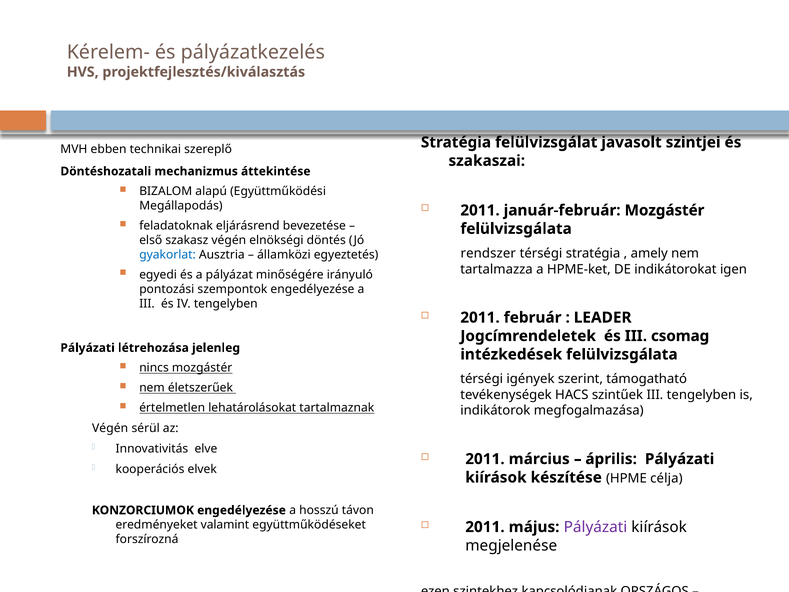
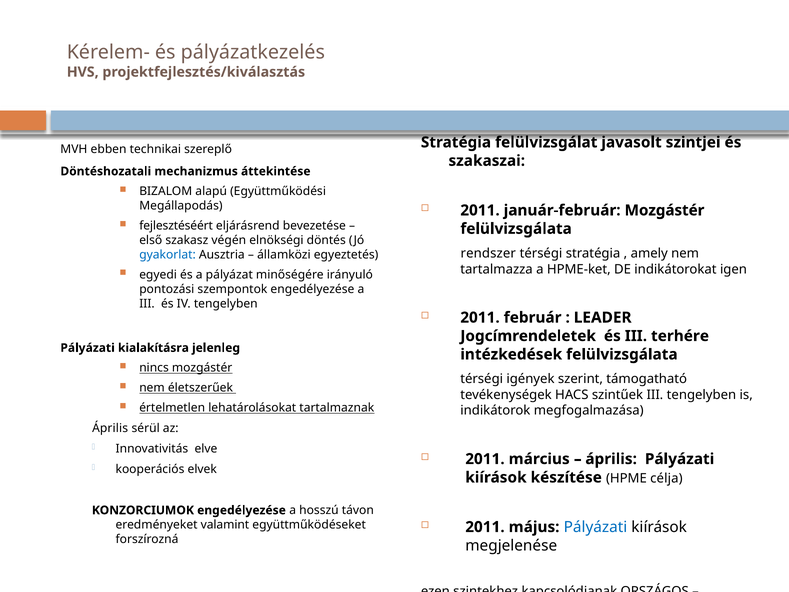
feladatoknak: feladatoknak -> fejlesztéséért (176, 226)
csomag: csomag -> terhére (680, 336)
létrehozása: létrehozása -> kialakításra (153, 348)
Végén: Végén -> Április (110, 428)
Pályázati colour: purple -> blue (595, 527)
